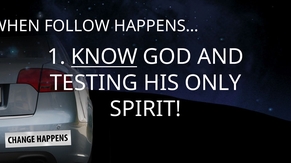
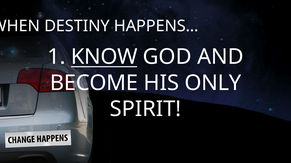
FOLLOW: FOLLOW -> DESTINY (77, 26)
TESTING: TESTING -> BECOME (94, 83)
